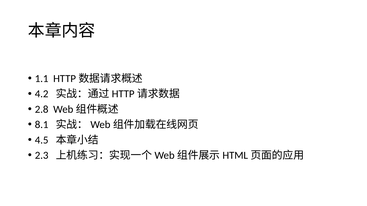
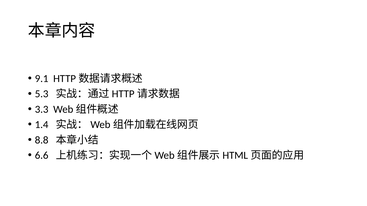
1.1: 1.1 -> 9.1 (42, 79)
4.2: 4.2 -> 5.3 (42, 94)
2.8: 2.8 -> 3.3 (42, 110)
8.1: 8.1 -> 1.4 (42, 125)
4.5: 4.5 -> 8.8 (42, 140)
2.3: 2.3 -> 6.6 (42, 156)
